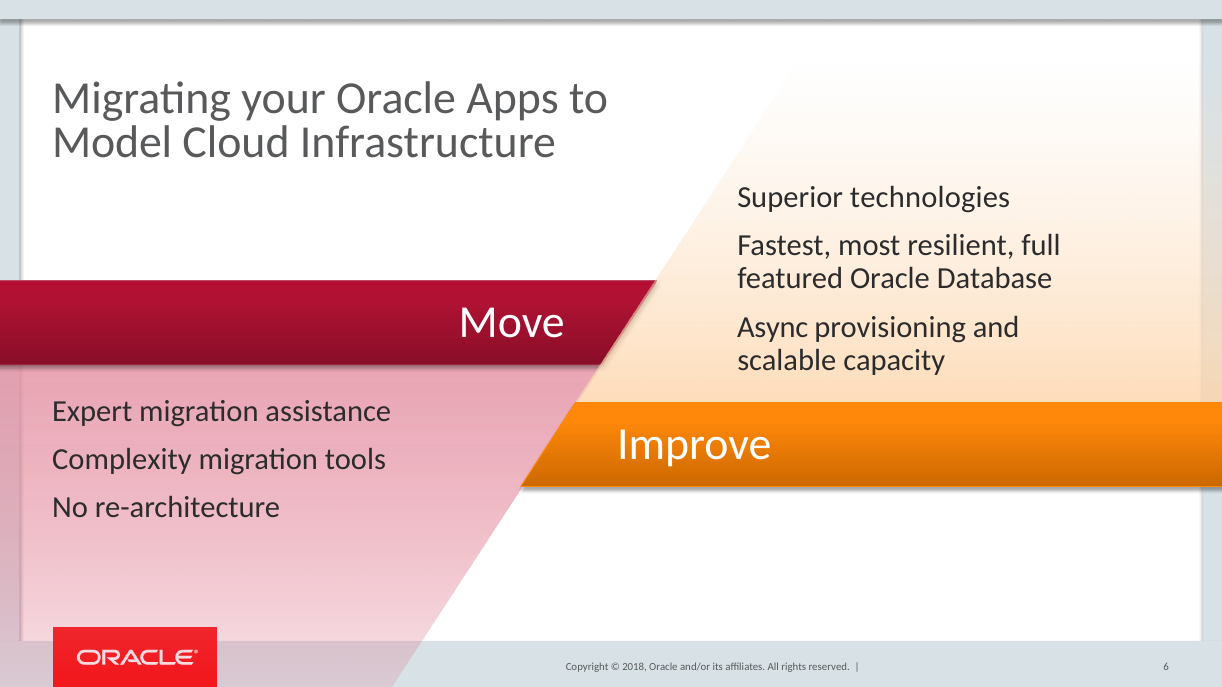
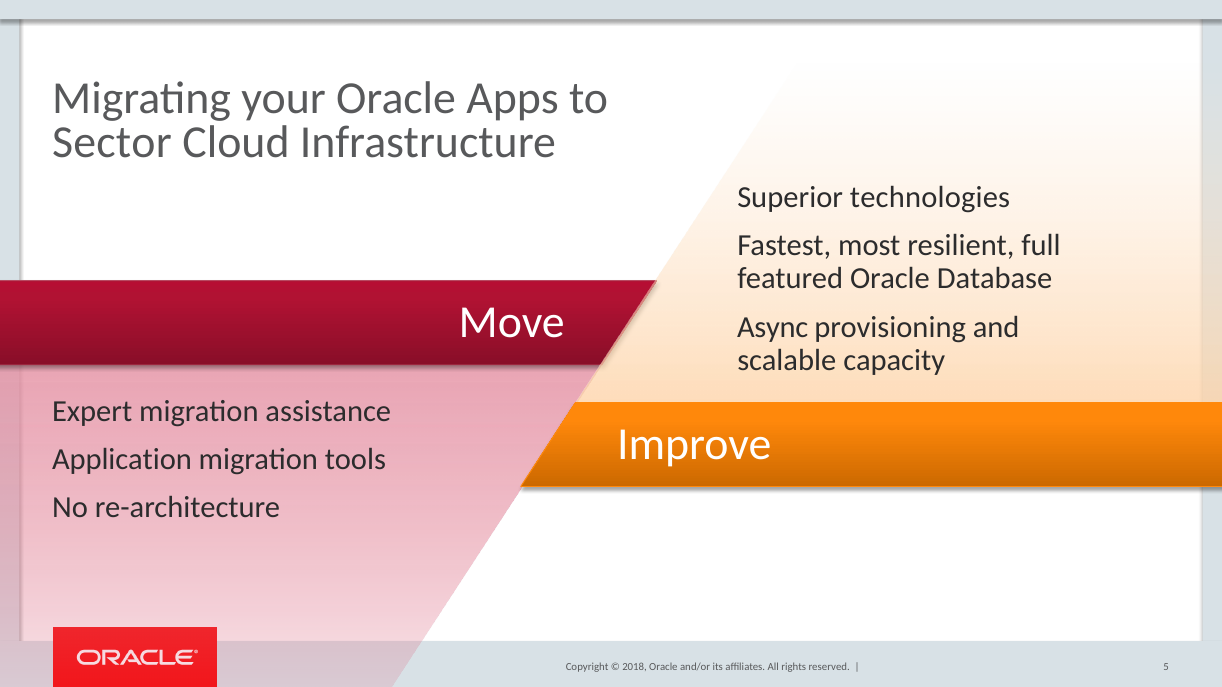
Model: Model -> Sector (112, 142)
Complexity: Complexity -> Application (122, 460)
6: 6 -> 5 (1166, 667)
